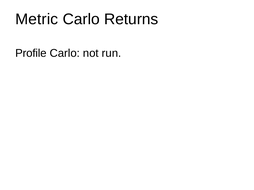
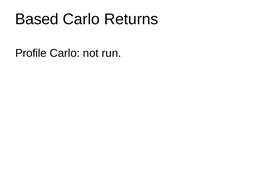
Metric: Metric -> Based (37, 19)
